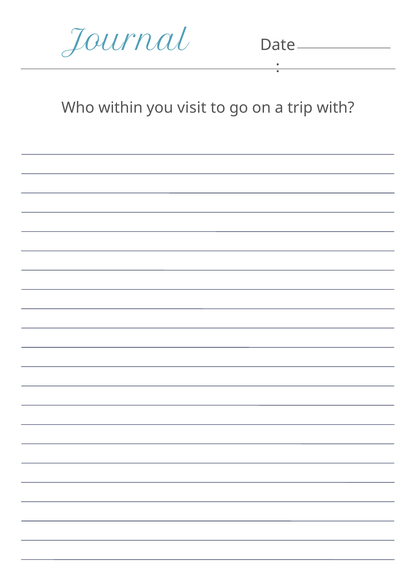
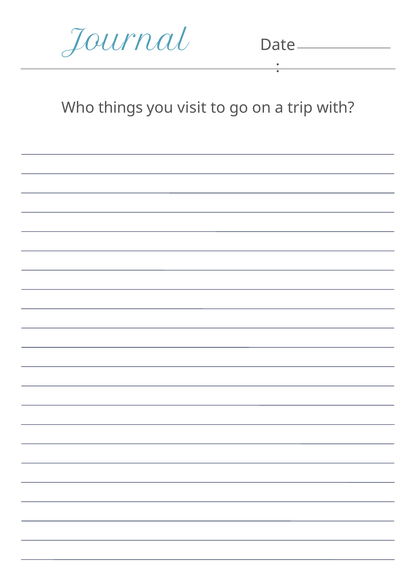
within: within -> things (121, 108)
